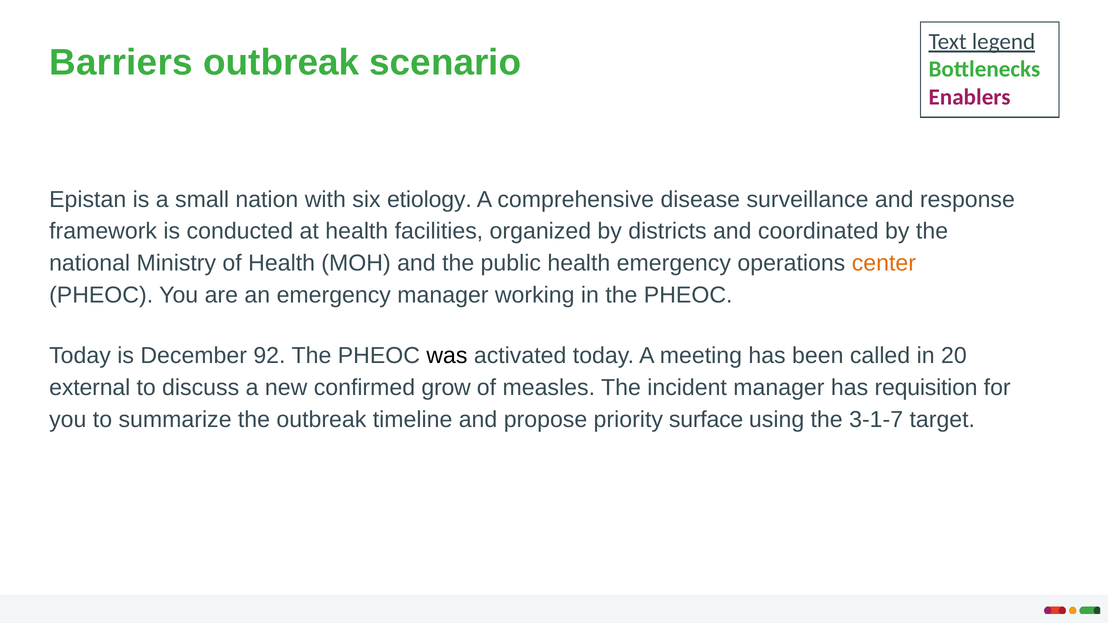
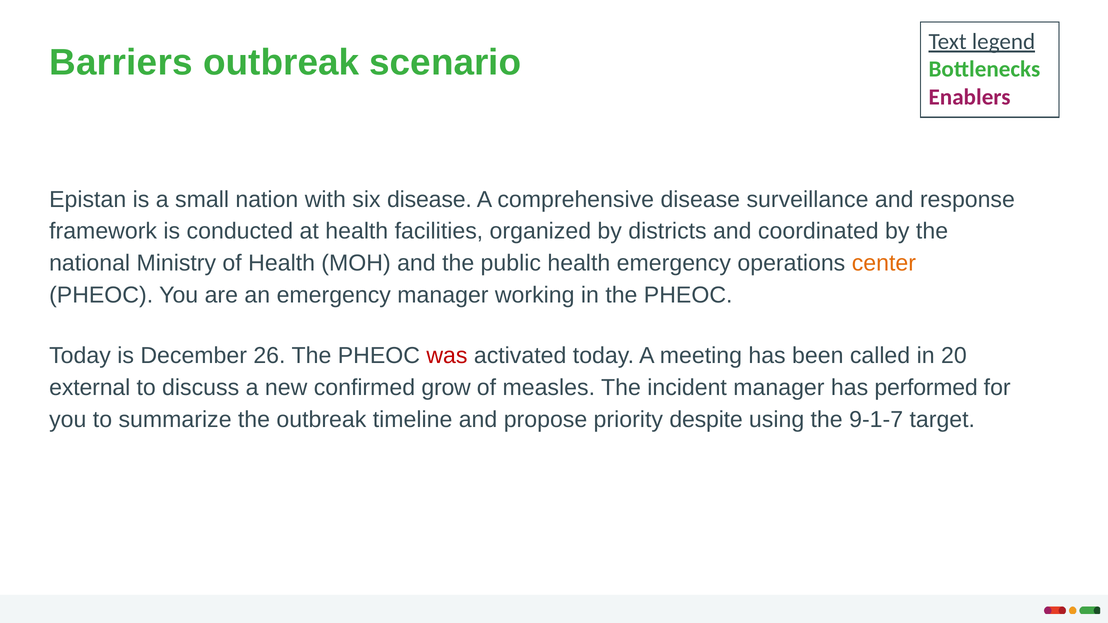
six etiology: etiology -> disease (429, 200)
92: 92 -> 26 (269, 356)
was colour: black -> red (447, 356)
requisition: requisition -> performed (926, 388)
surface: surface -> despite (706, 420)
3-1-7: 3-1-7 -> 9-1-7 (876, 420)
